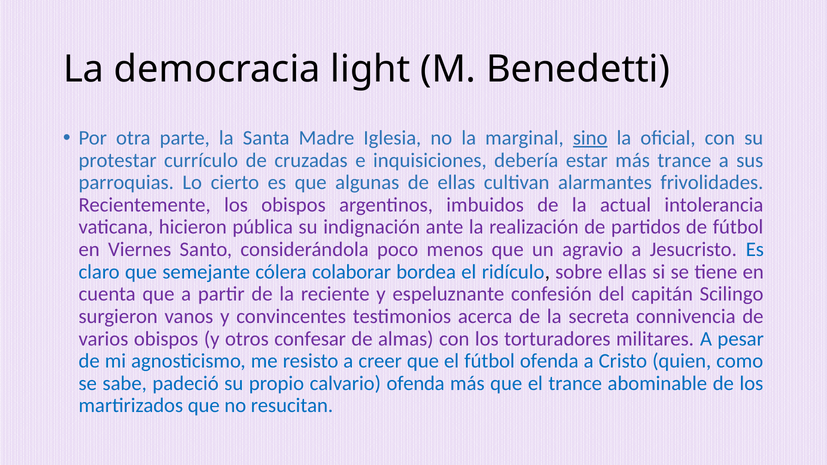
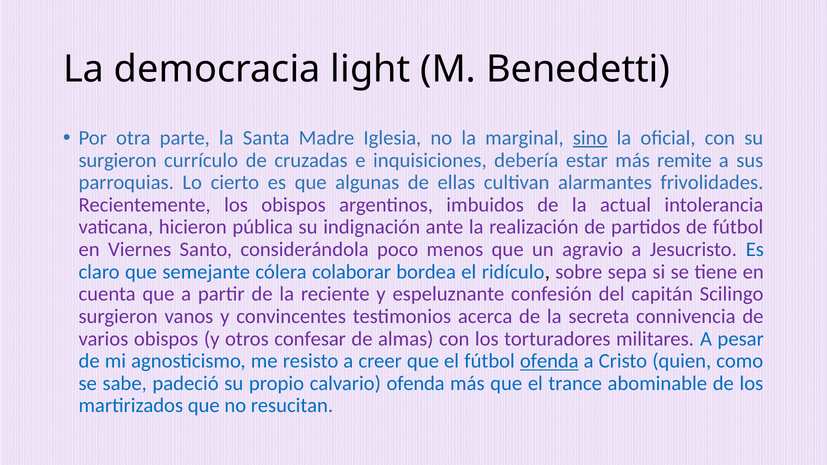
protestar: protestar -> surgieron (118, 160)
más trance: trance -> remite (684, 160)
sobre ellas: ellas -> sepa (627, 272)
ofenda underline: none -> present (549, 361)
